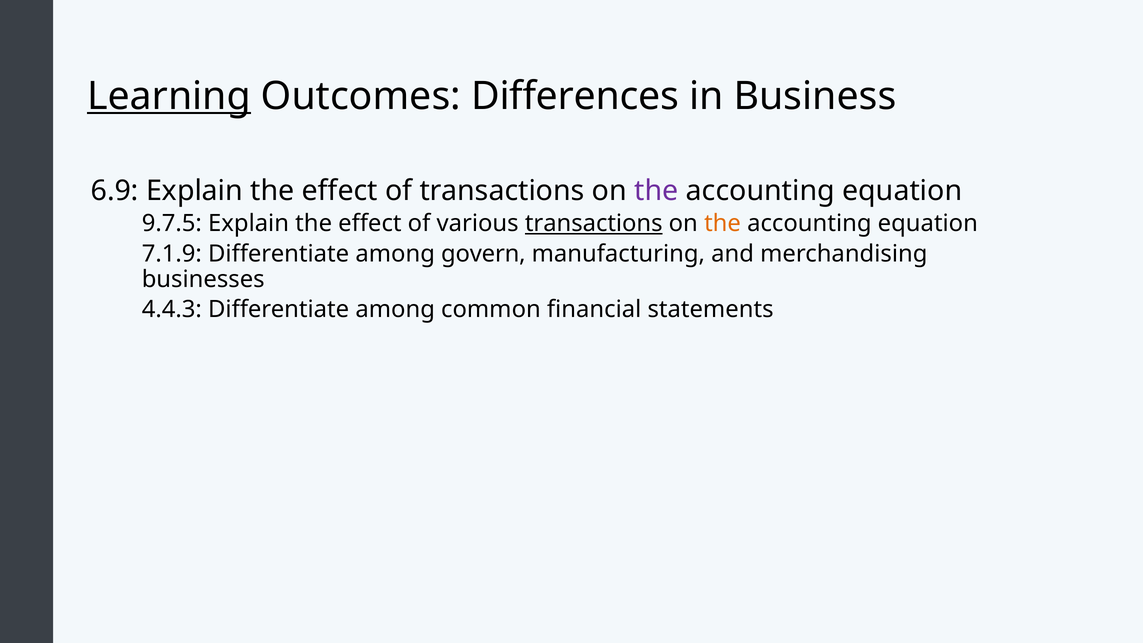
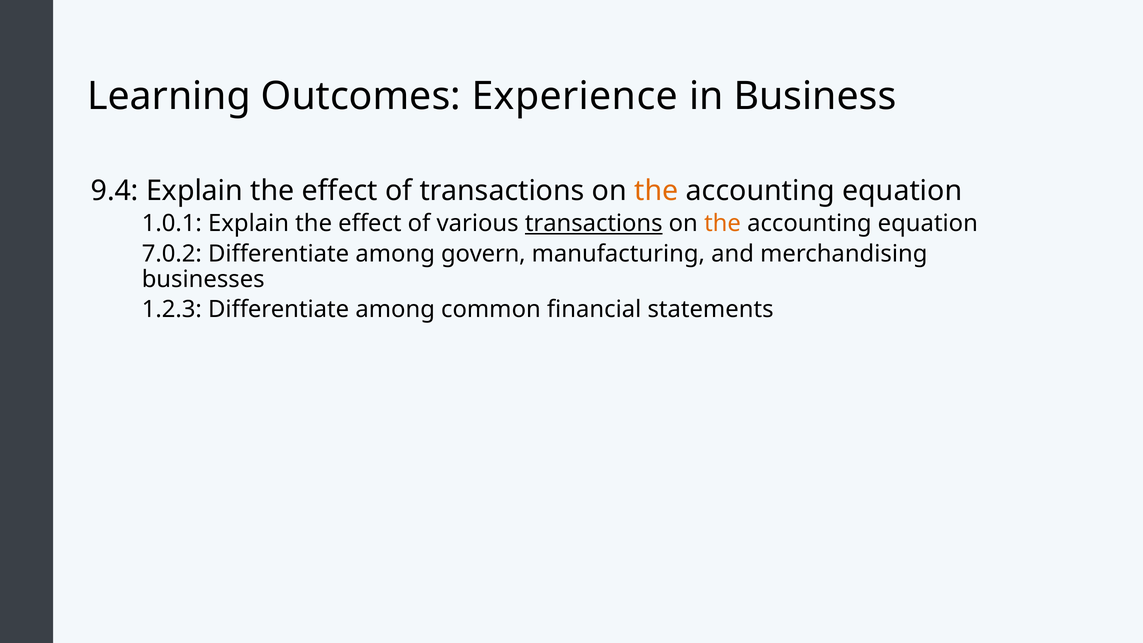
Learning underline: present -> none (169, 96)
Differences: Differences -> Experience (575, 96)
6.9: 6.9 -> 9.4 (115, 191)
the colour: purple -> orange (656, 191)
9.7.5: 9.7.5 -> 1.0.1 (172, 223)
7.1.9: 7.1.9 -> 7.0.2 (172, 254)
4.4.3: 4.4.3 -> 1.2.3 (172, 310)
